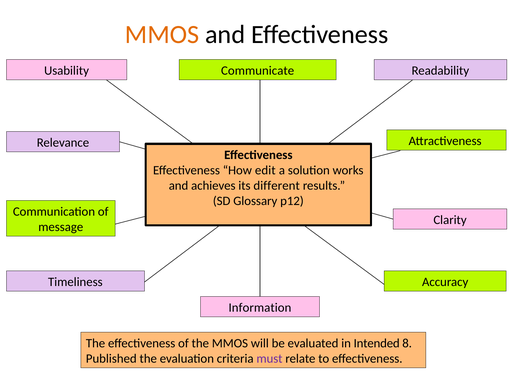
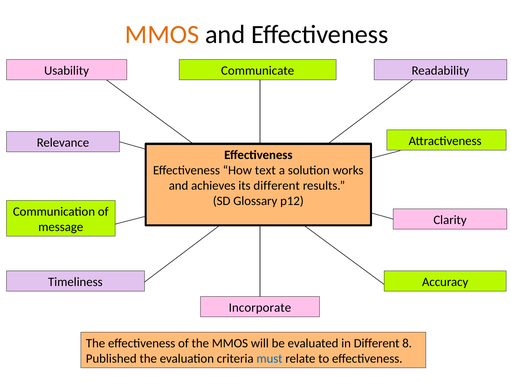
edit: edit -> text (265, 170)
Information: Information -> Incorporate (260, 308)
in Intended: Intended -> Different (377, 344)
must colour: purple -> blue (269, 359)
